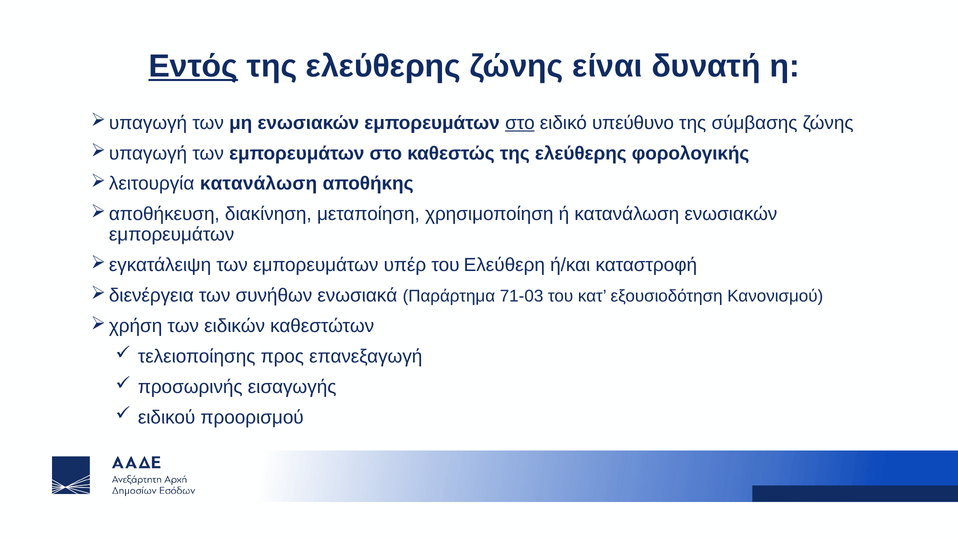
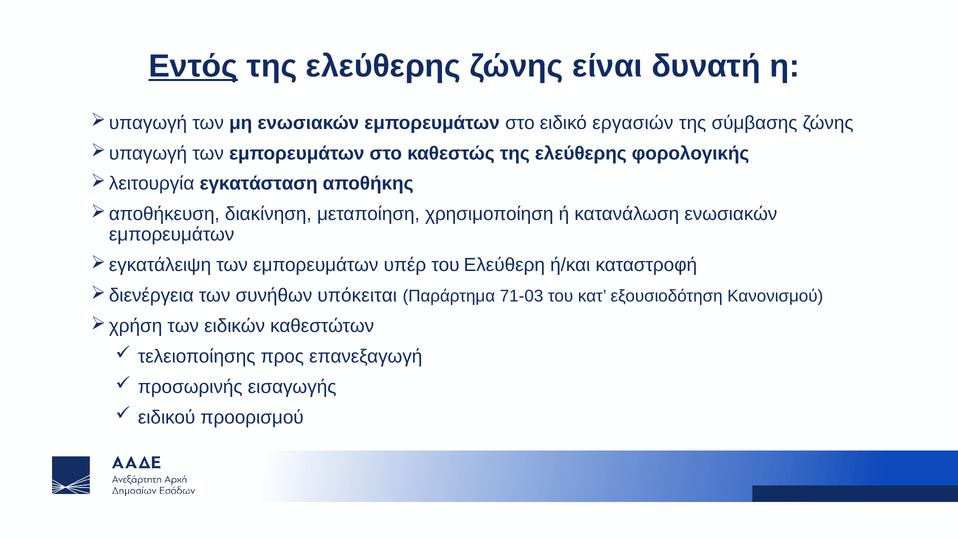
στο underline: present -> none (520, 123)
υπεύθυνο: υπεύθυνο -> εργασιών (633, 123)
κατανάλωση: κατανάλωση -> εγκατάσταση (259, 184)
ενωσιακά: ενωσιακά -> υπόκειται (357, 296)
